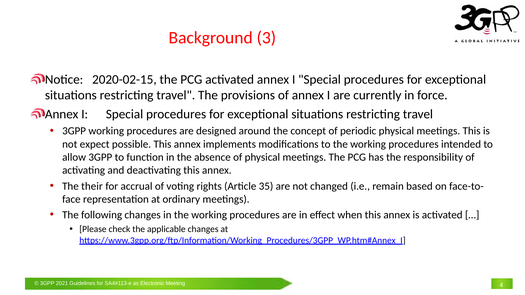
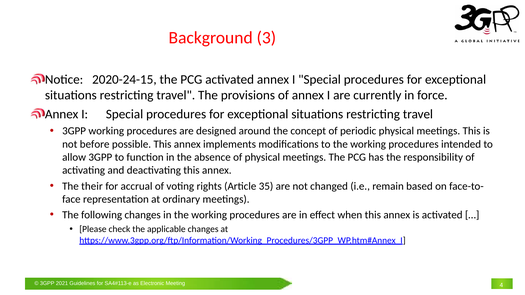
2020-02-15: 2020-02-15 -> 2020-24-15 (124, 80)
expect: expect -> before (95, 144)
